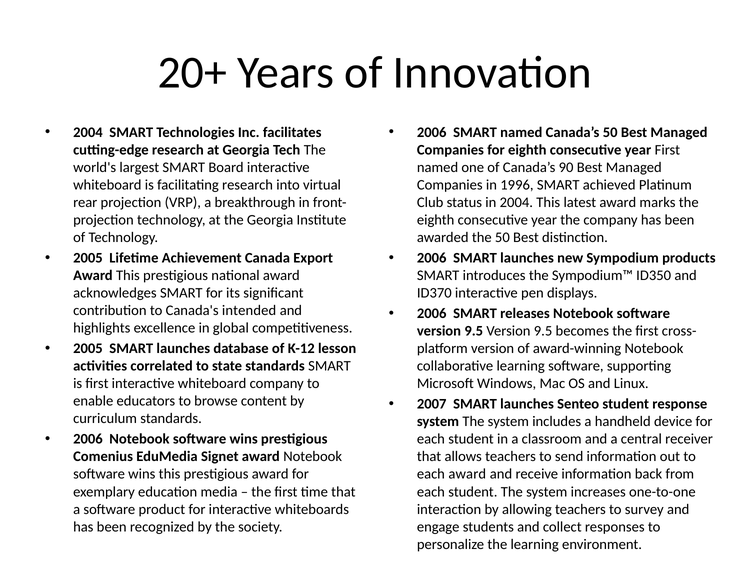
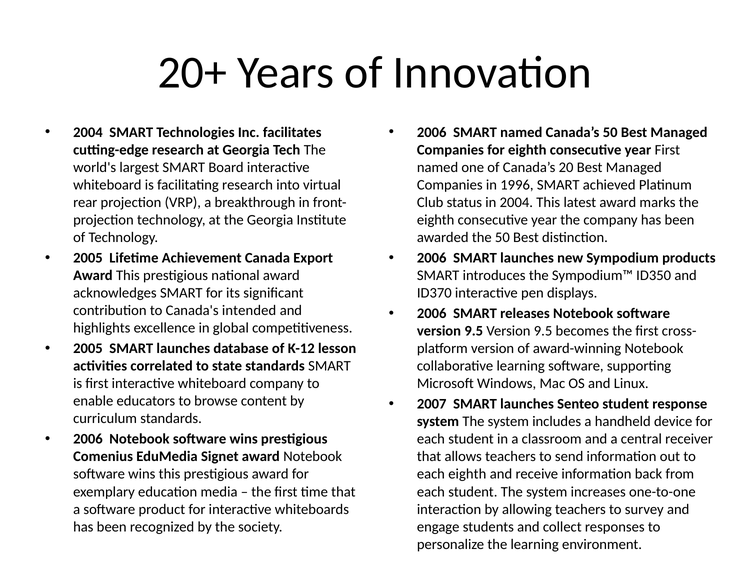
90: 90 -> 20 (566, 167)
each award: award -> eighth (467, 474)
